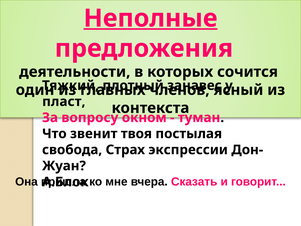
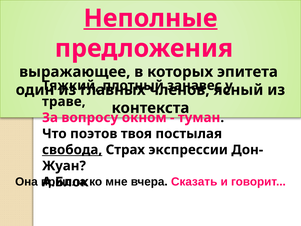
деятельности: деятельности -> выражающее (75, 72)
сочится: сочится -> эпитета (247, 72)
пласт: пласт -> траве (64, 101)
звенит: звенит -> поэтов (94, 134)
свобода underline: none -> present (72, 150)
